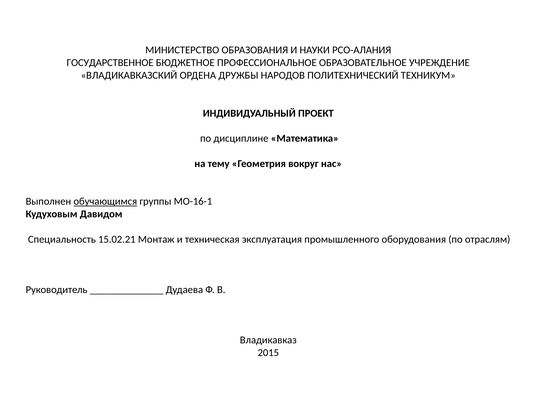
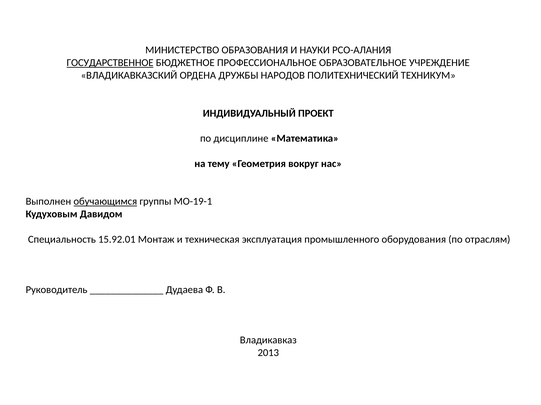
ГОСУДАРСТВЕННОЕ underline: none -> present (110, 63)
МО-16-1: МО-16-1 -> МО-19-1 (193, 202)
15.02.21: 15.02.21 -> 15.92.01 (117, 240)
2015: 2015 -> 2013 (268, 353)
